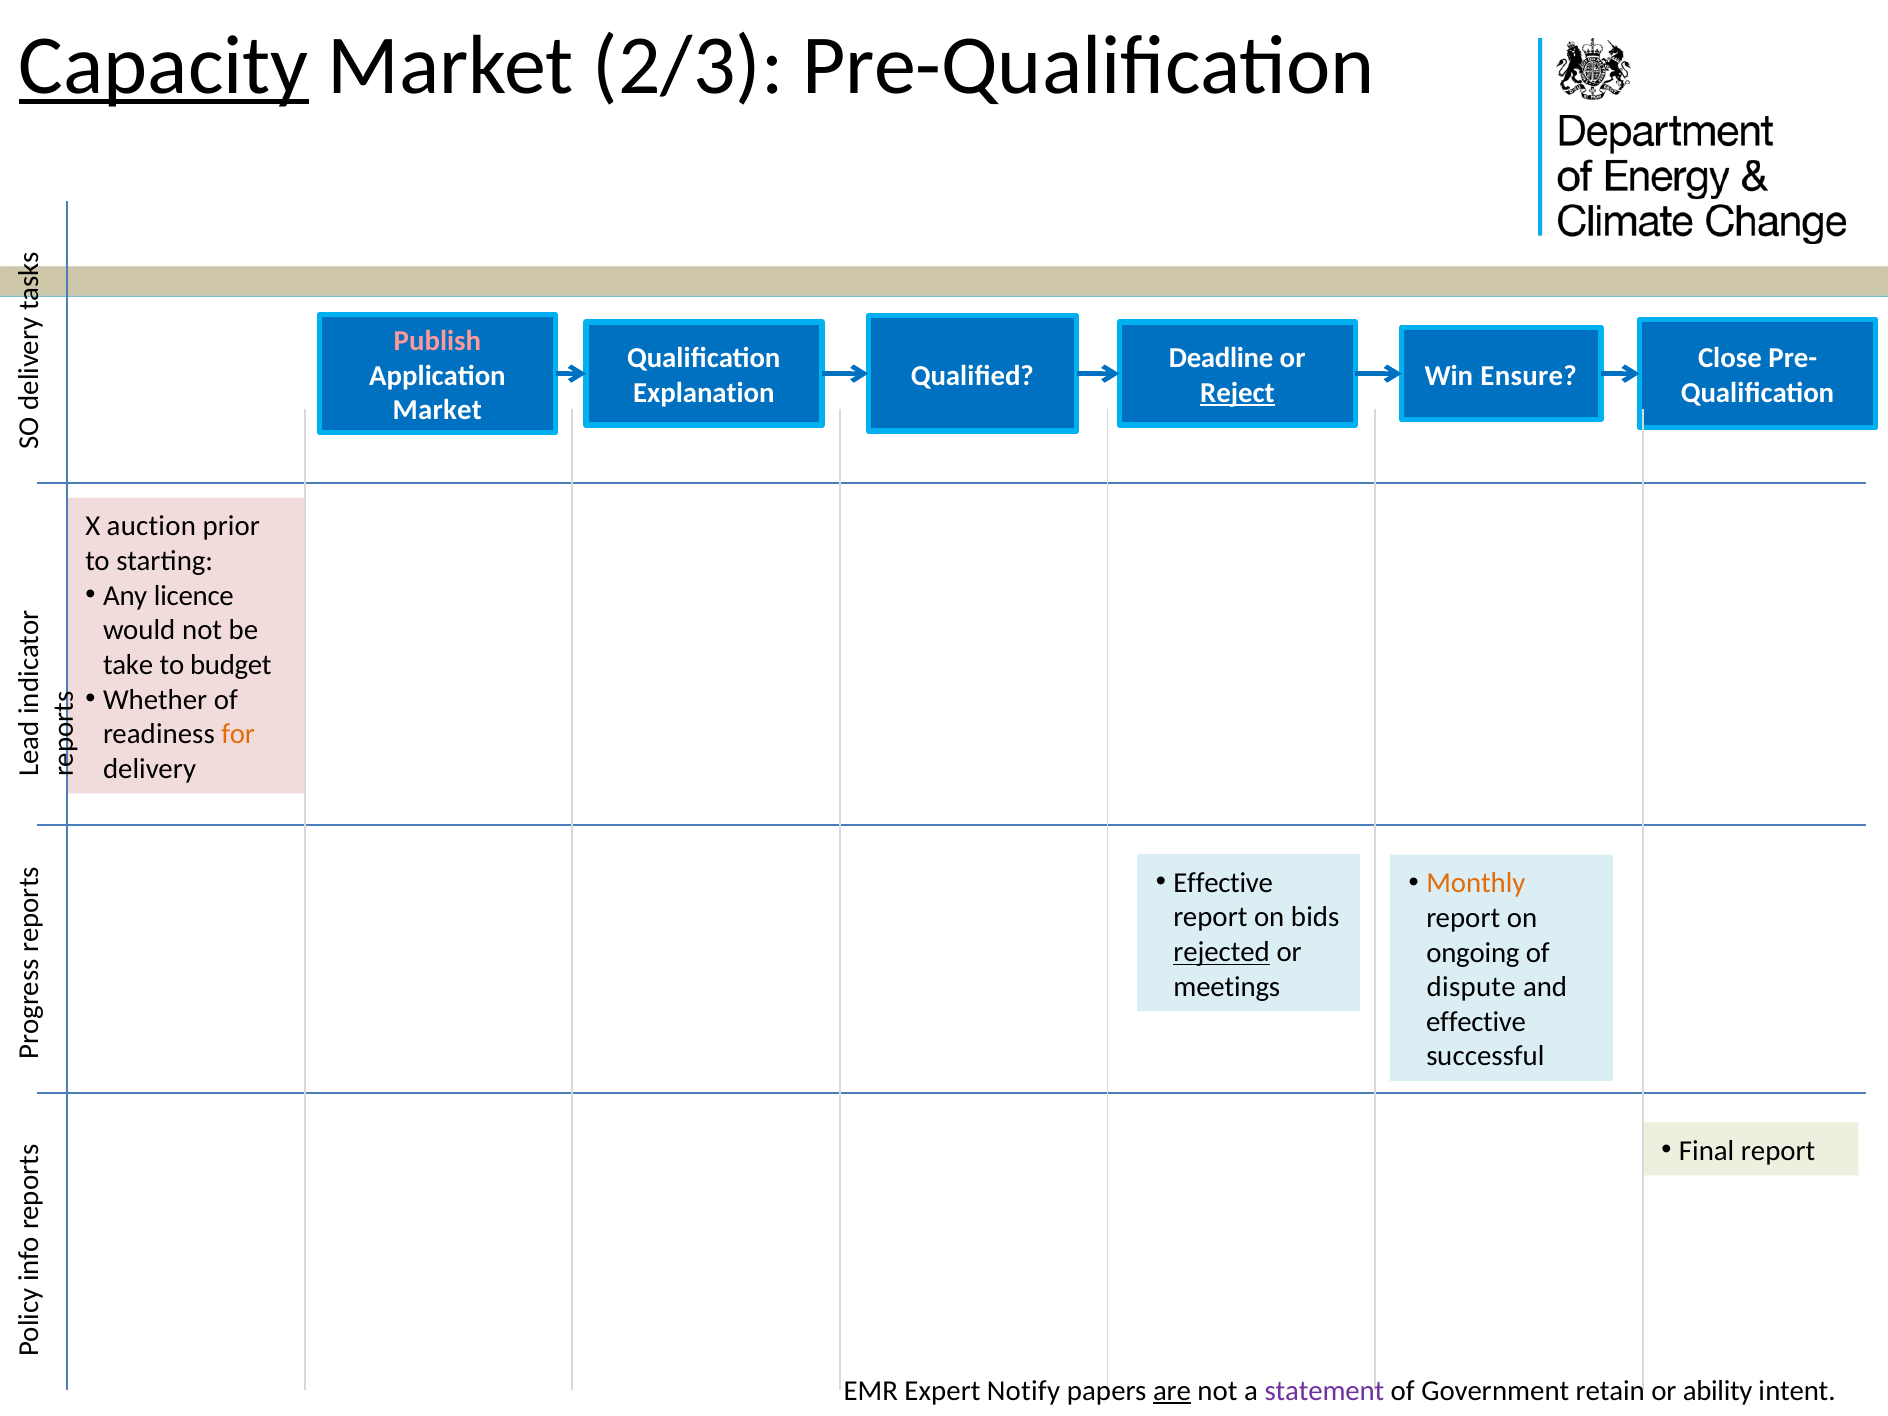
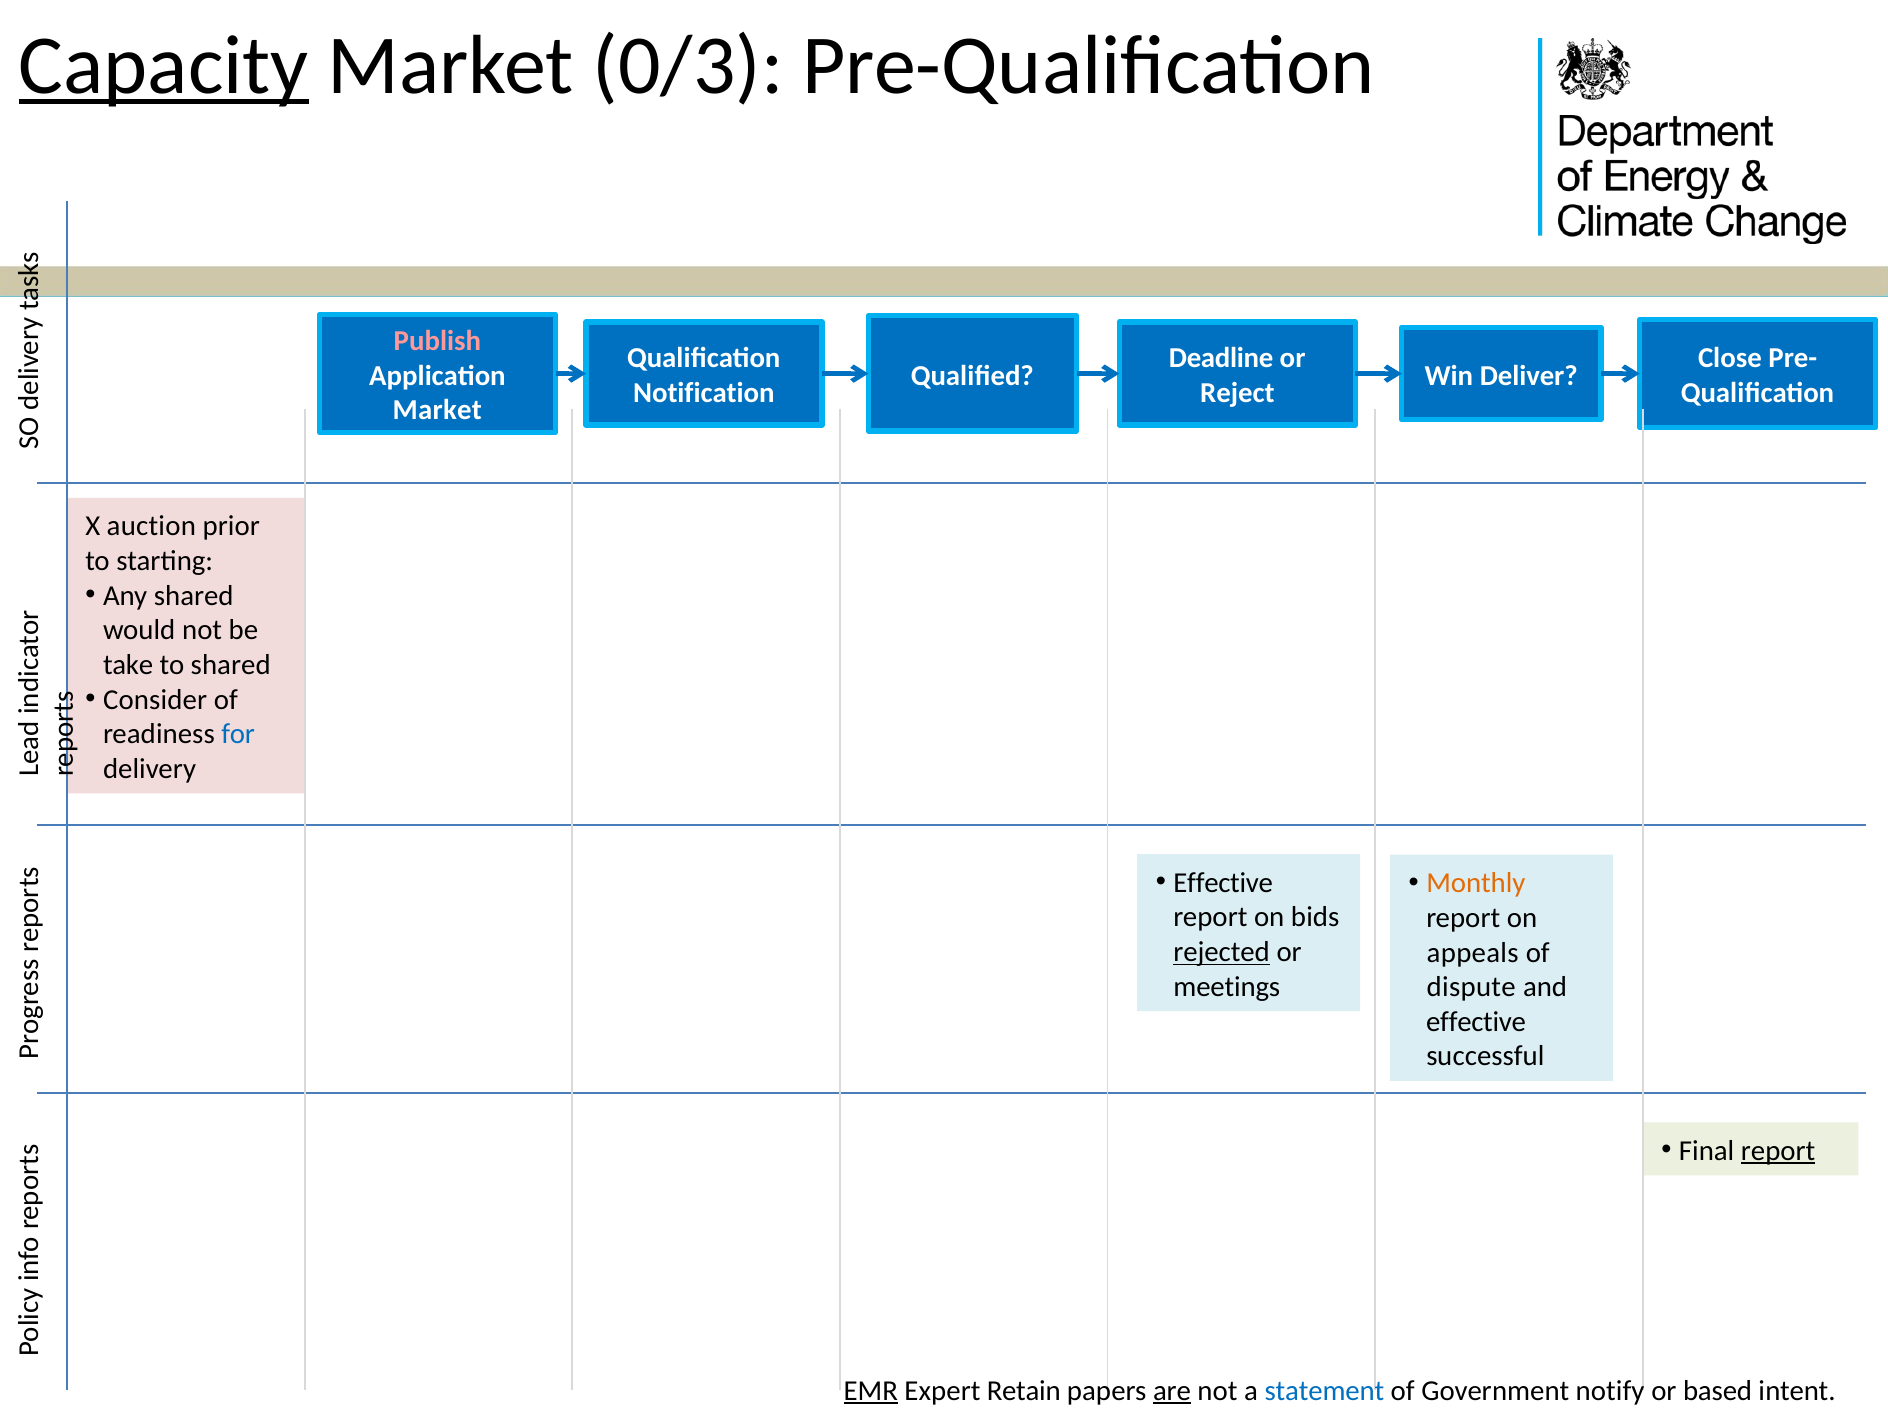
2/3: 2/3 -> 0/3 (688, 66)
Ensure: Ensure -> Deliver (1529, 376)
Explanation: Explanation -> Notification (704, 393)
Reject underline: present -> none (1237, 393)
Any licence: licence -> shared (194, 596)
to budget: budget -> shared (231, 665)
Whether: Whether -> Consider (155, 700)
for colour: orange -> blue (238, 734)
ongoing: ongoing -> appeals (1473, 953)
report underline: none -> present (1778, 1151)
EMR underline: none -> present (871, 1391)
Notify: Notify -> Retain (1024, 1391)
statement colour: purple -> blue (1324, 1391)
retain: retain -> notify (1610, 1391)
ability: ability -> based (1718, 1391)
